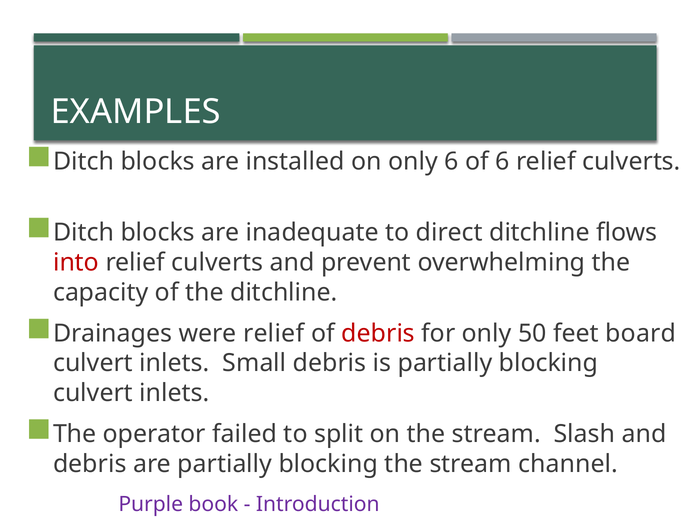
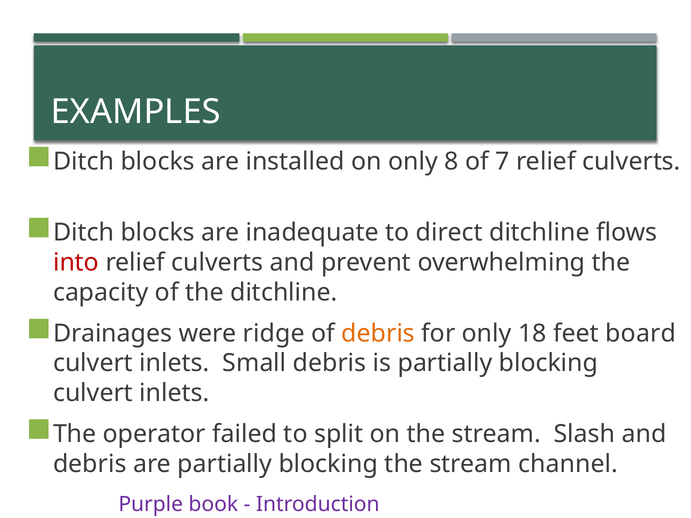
only 6: 6 -> 8 (452, 162)
of 6: 6 -> 7 (502, 162)
were relief: relief -> ridge (274, 334)
debris colour: red -> orange (378, 334)
50: 50 -> 18 (532, 334)
